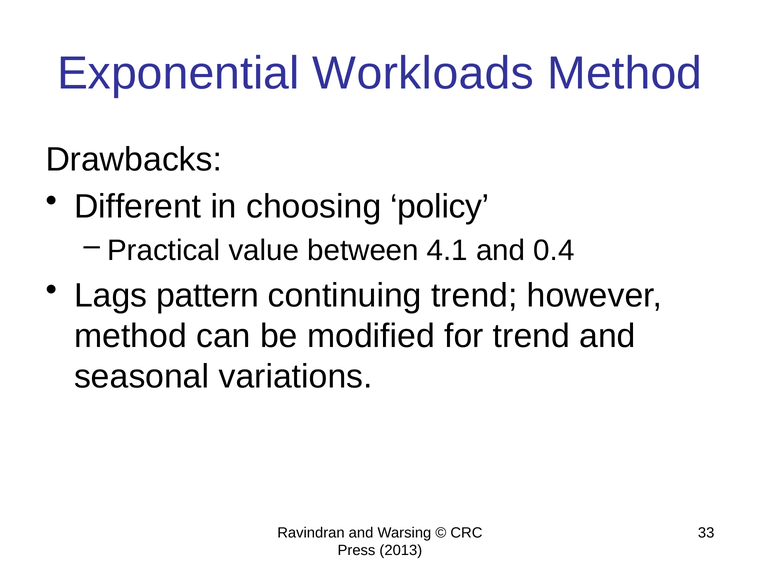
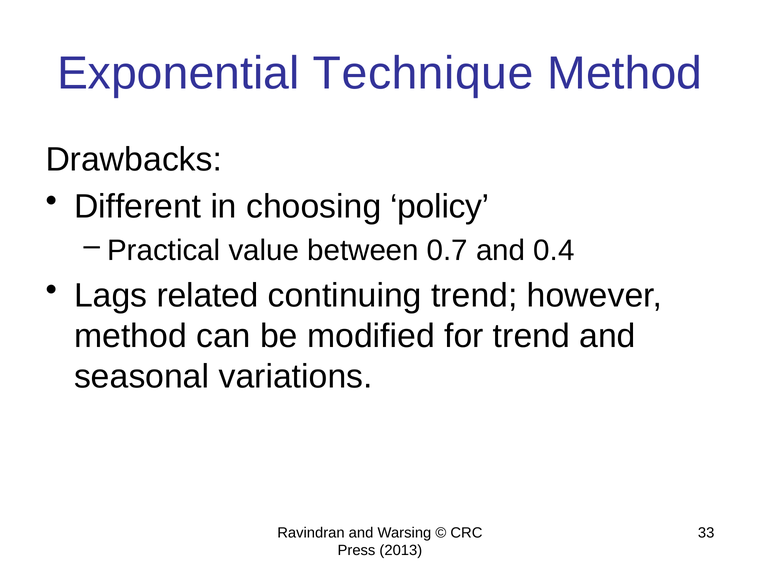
Workloads: Workloads -> Technique (423, 74)
4.1: 4.1 -> 0.7 (447, 250)
pattern: pattern -> related (208, 295)
